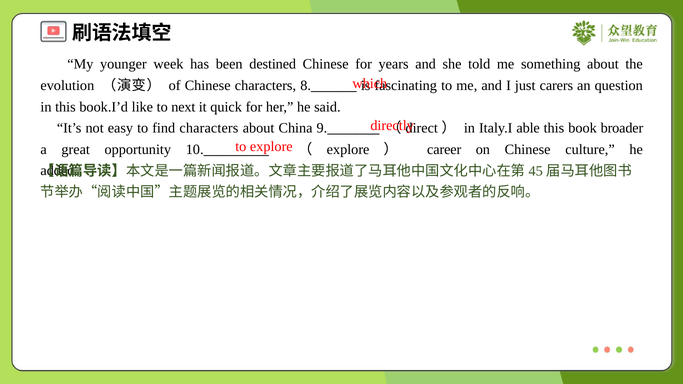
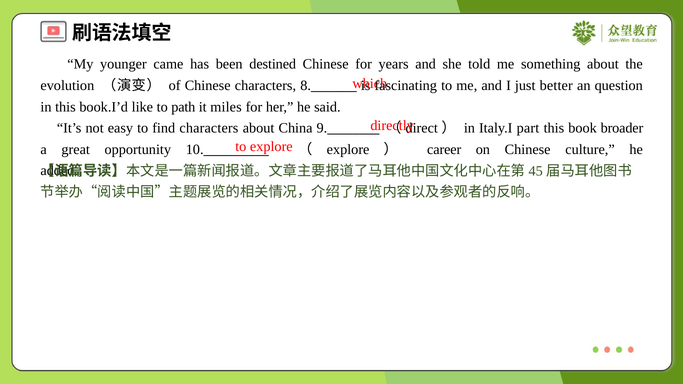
week: week -> came (168, 64)
carers: carers -> better (556, 86)
next: next -> path (183, 107)
quick: quick -> miles (226, 107)
able: able -> part (528, 128)
